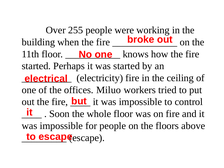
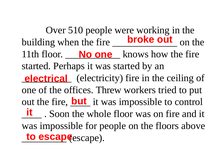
255: 255 -> 510 (76, 30)
Miluo: Miluo -> Threw (109, 90)
